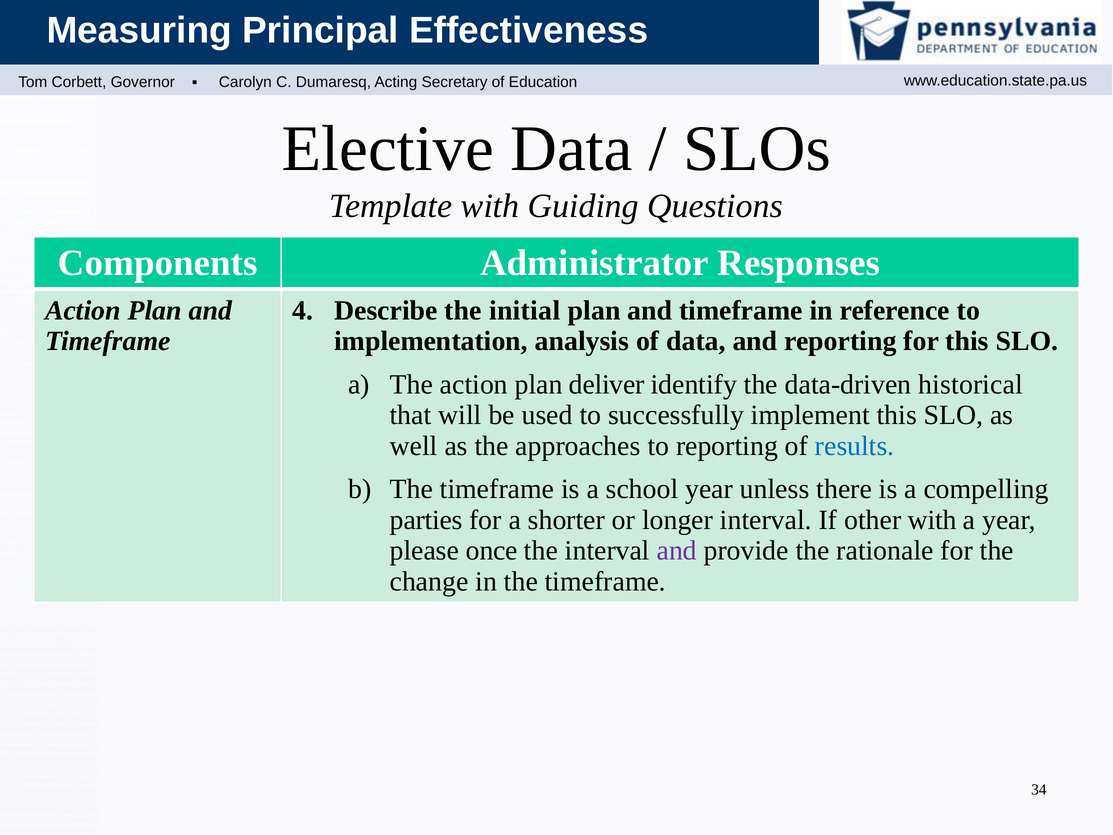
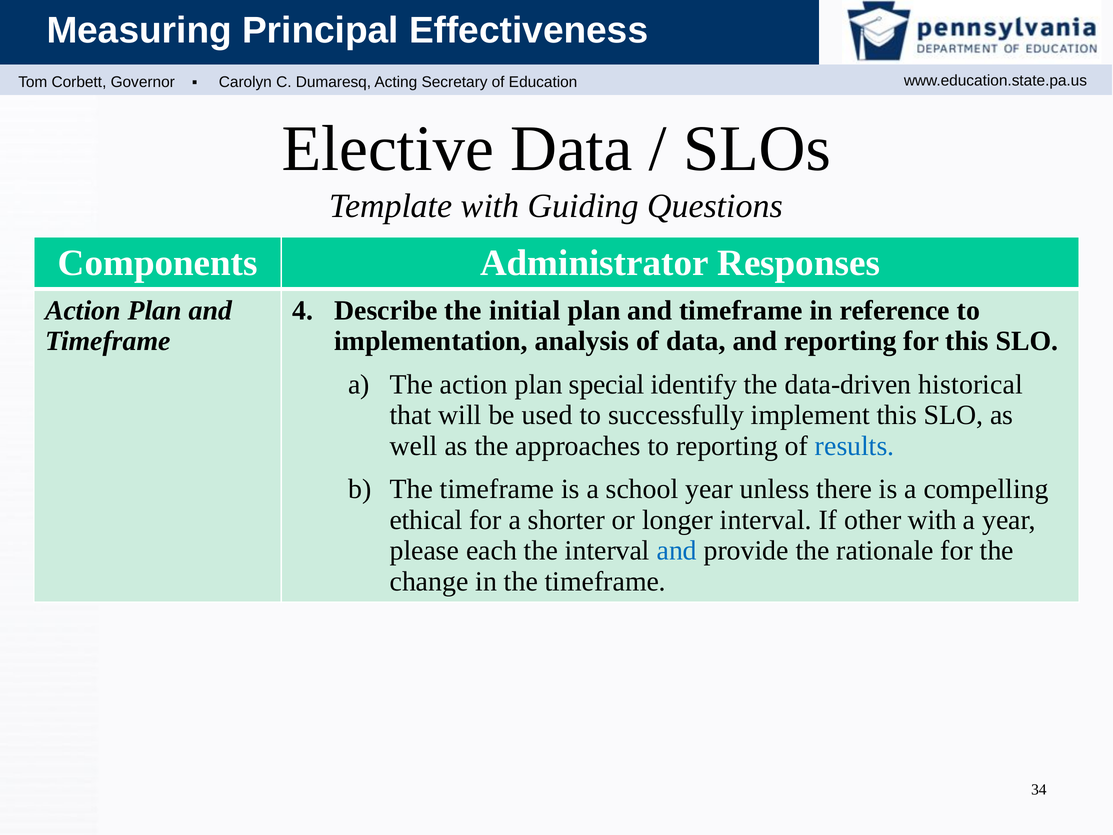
deliver: deliver -> special (607, 384)
parties: parties -> ethical (426, 520)
once: once -> each (492, 551)
and colour: purple -> blue (677, 551)
